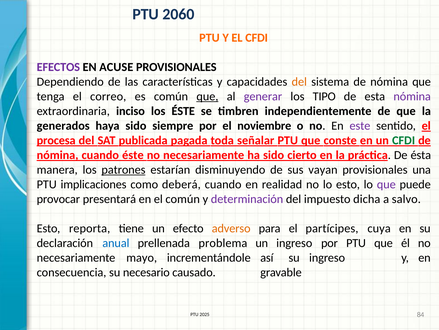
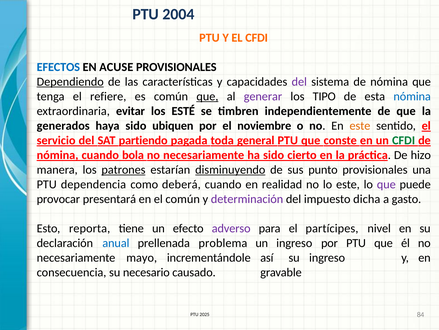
2060: 2060 -> 2004 (178, 14)
EFECTOS colour: purple -> blue (58, 67)
Dependiendo underline: none -> present (70, 82)
del colour: orange -> purple (299, 82)
correo: correo -> refiere (108, 96)
nómina colour: purple -> blue (412, 96)
inciso: inciso -> evitar (130, 111)
los ÉSTE: ÉSTE -> ESTÉ (183, 111)
siempre: siempre -> ubiquen (173, 126)
este colour: purple -> orange (360, 126)
procesa: procesa -> servicio (56, 140)
publicada: publicada -> partiendo (143, 140)
señalar: señalar -> general (256, 140)
cuando éste: éste -> bola (133, 155)
ésta: ésta -> hizo (421, 155)
disminuyendo underline: none -> present (230, 169)
vayan: vayan -> punto (323, 169)
implicaciones: implicaciones -> dependencia (93, 184)
lo esto: esto -> este (348, 184)
salvo: salvo -> gasto (406, 199)
adverso colour: orange -> purple (231, 228)
cuya: cuya -> nivel (379, 228)
